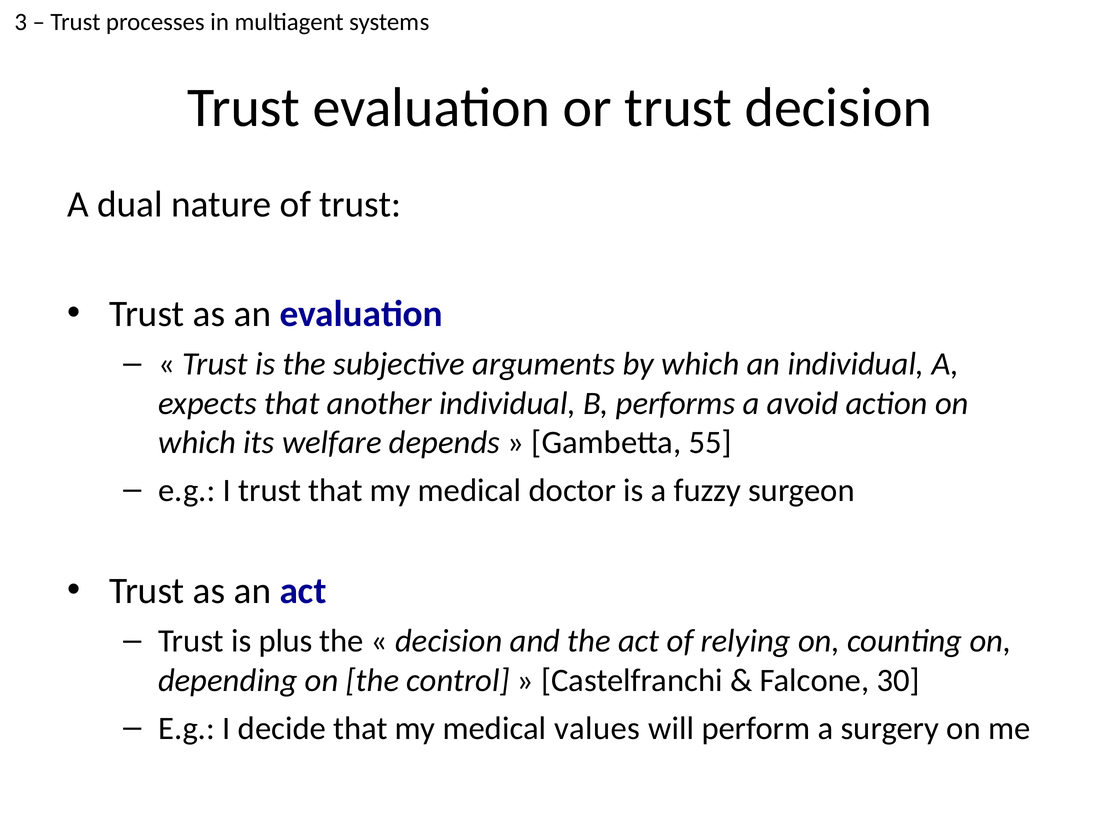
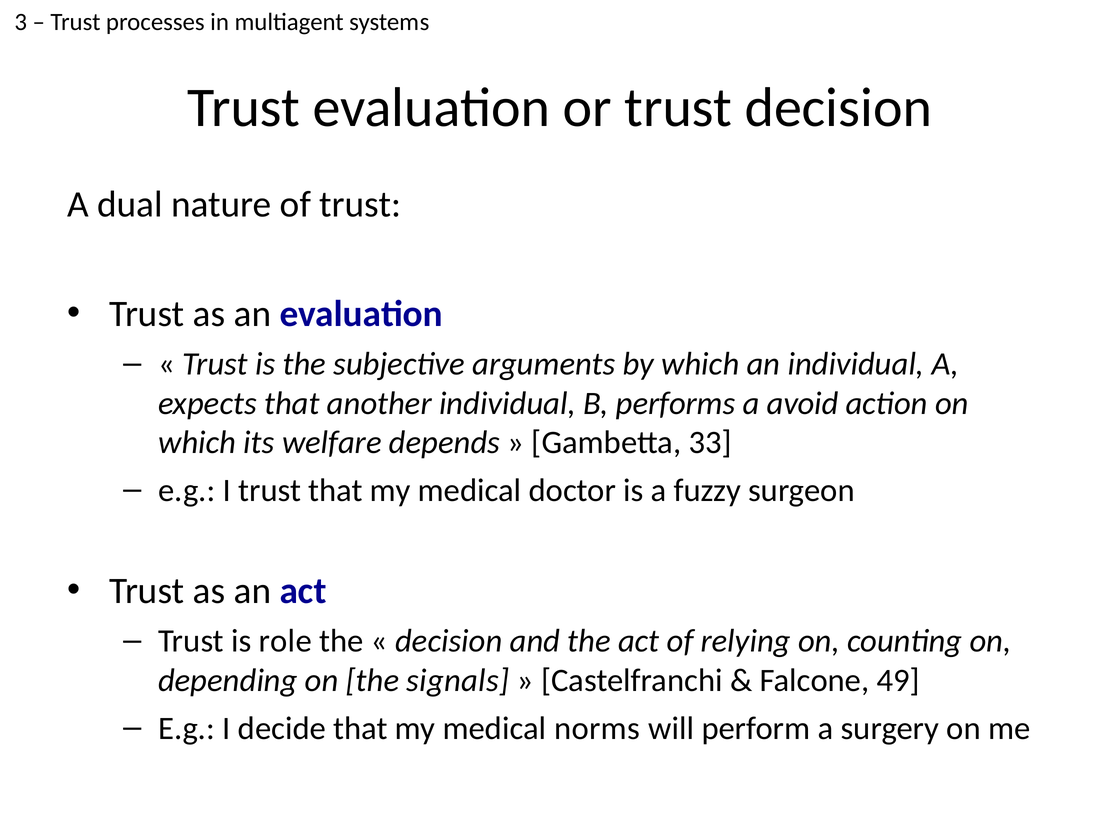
55: 55 -> 33 (710, 443)
plus: plus -> role (285, 641)
control: control -> signals (458, 680)
30: 30 -> 49 (898, 680)
values: values -> norms (597, 728)
